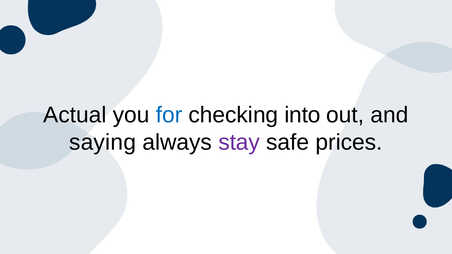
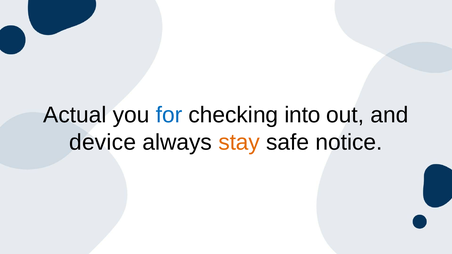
saying: saying -> device (103, 142)
stay colour: purple -> orange (239, 142)
prices: prices -> notice (349, 142)
